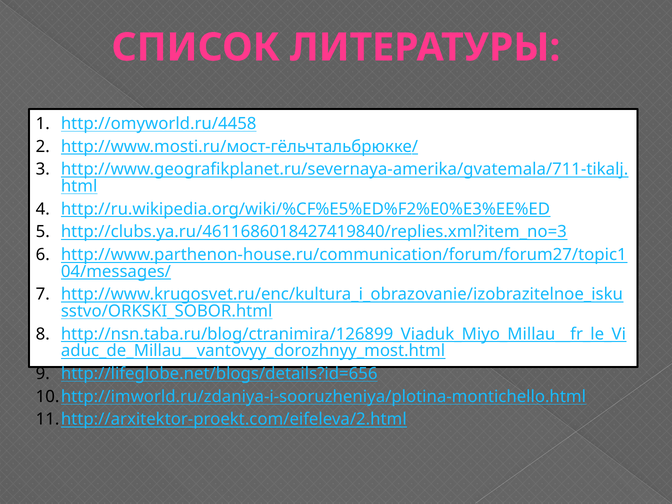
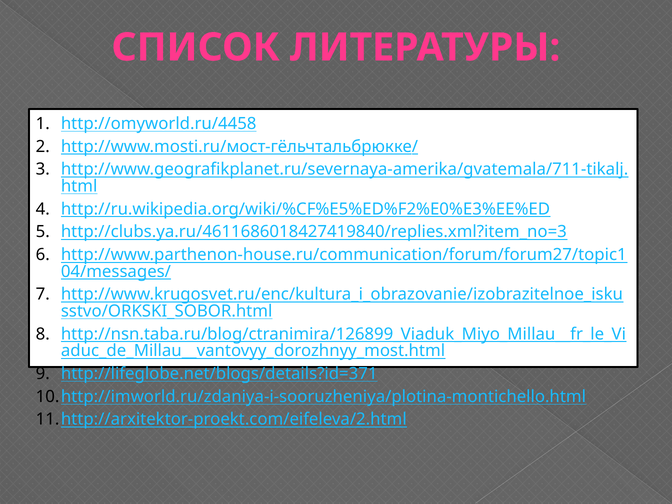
http://lifeglobe.net/blogs/details?id=656: http://lifeglobe.net/blogs/details?id=656 -> http://lifeglobe.net/blogs/details?id=371 (219, 374)
